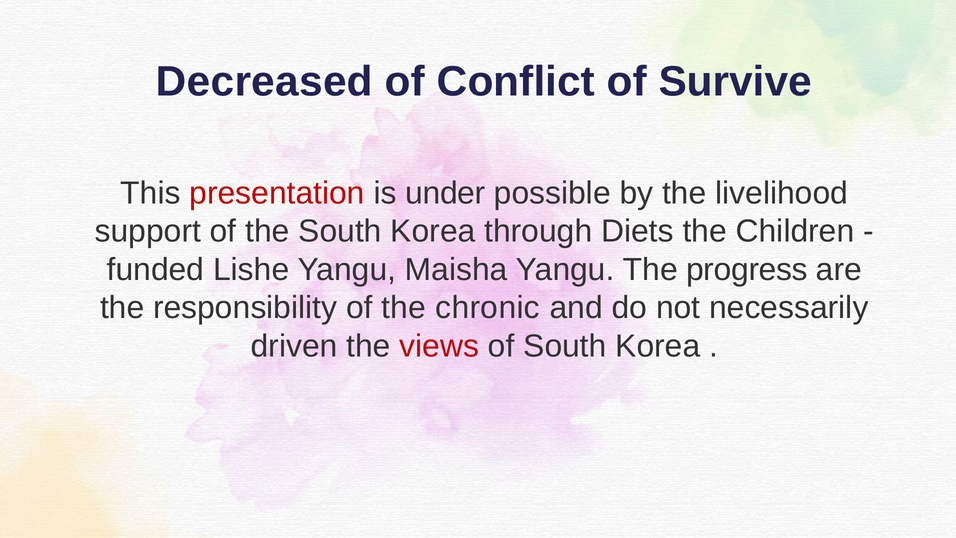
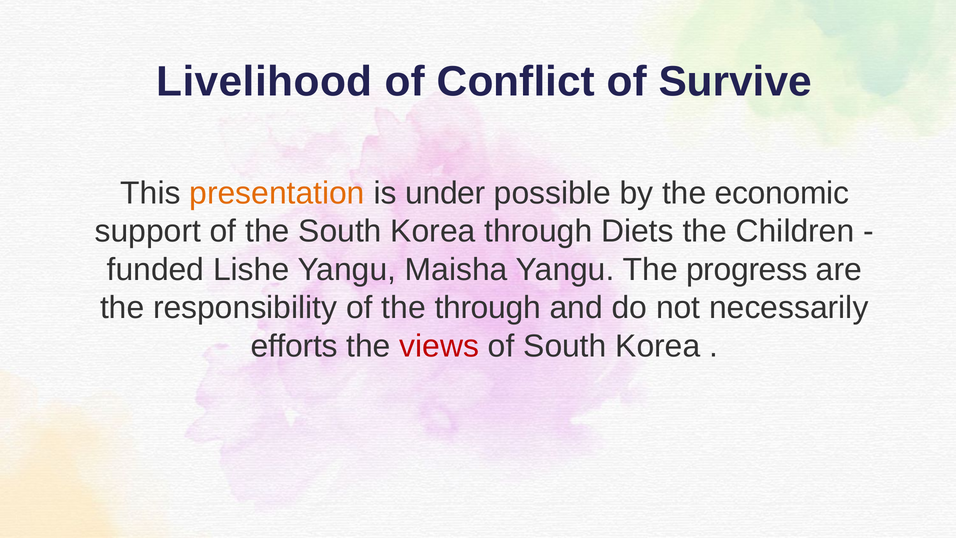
Decreased: Decreased -> Livelihood (264, 82)
presentation colour: red -> orange (277, 193)
livelihood: livelihood -> economic (782, 193)
the chronic: chronic -> through (488, 308)
driven: driven -> efforts (294, 346)
